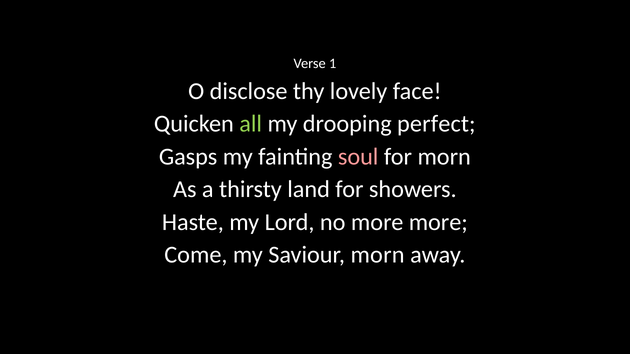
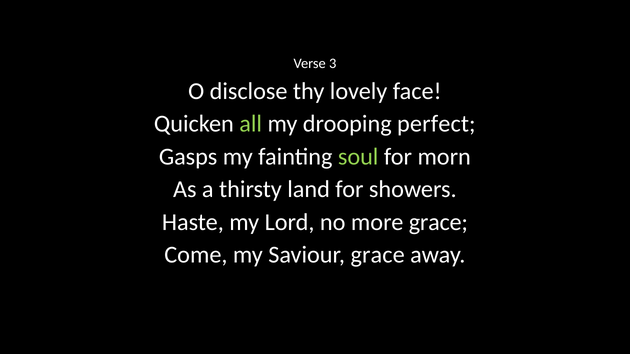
1: 1 -> 3 (333, 64)
soul colour: pink -> light green (358, 157)
more more: more -> grace (438, 222)
Saviour morn: morn -> grace (378, 255)
